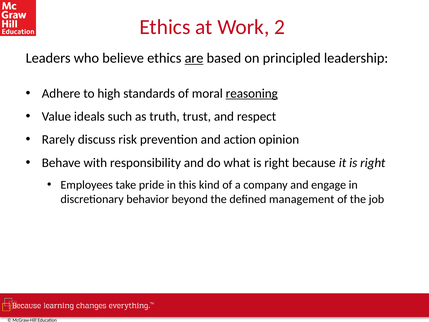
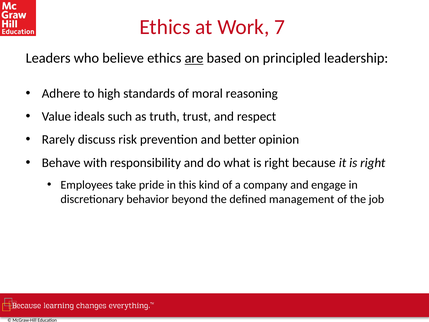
2: 2 -> 7 (280, 27)
reasoning underline: present -> none (252, 93)
action: action -> better (240, 140)
